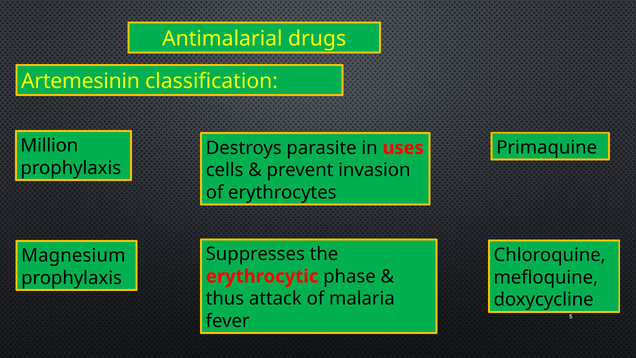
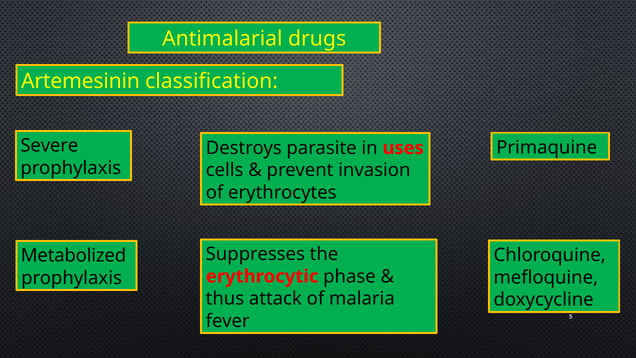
Million: Million -> Severe (49, 146)
Magnesium: Magnesium -> Metabolized (74, 256)
